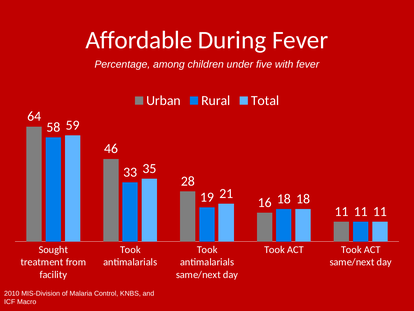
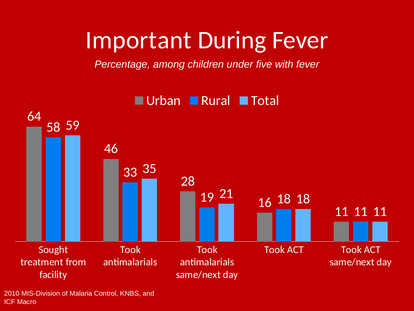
Affordable: Affordable -> Important (139, 40)
